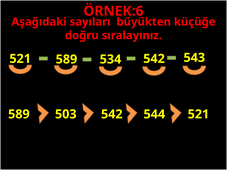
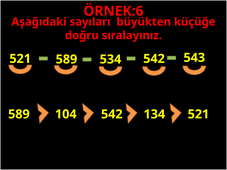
503: 503 -> 104 (66, 114)
544: 544 -> 134 (154, 114)
